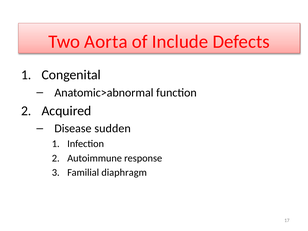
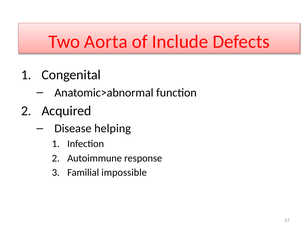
sudden: sudden -> helping (113, 129)
diaphragm: diaphragm -> impossible (124, 173)
